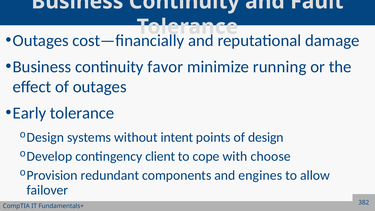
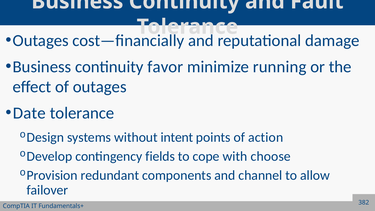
Early: Early -> Date (29, 113)
of design: design -> action (266, 137)
client: client -> fields (160, 156)
engines: engines -> channel (260, 175)
